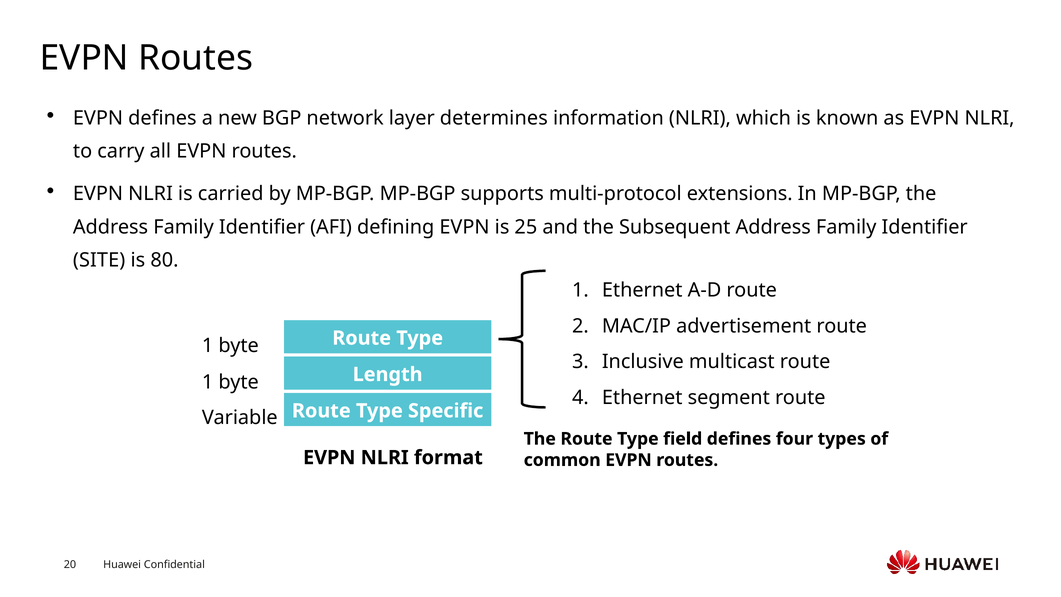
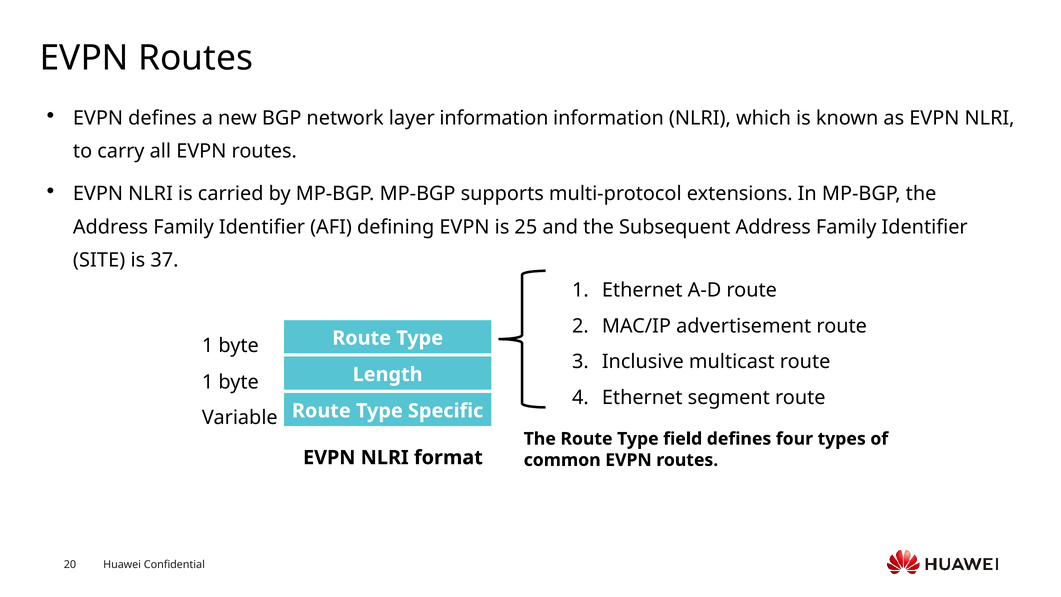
layer determines: determines -> information (494, 118)
80: 80 -> 37 (164, 260)
